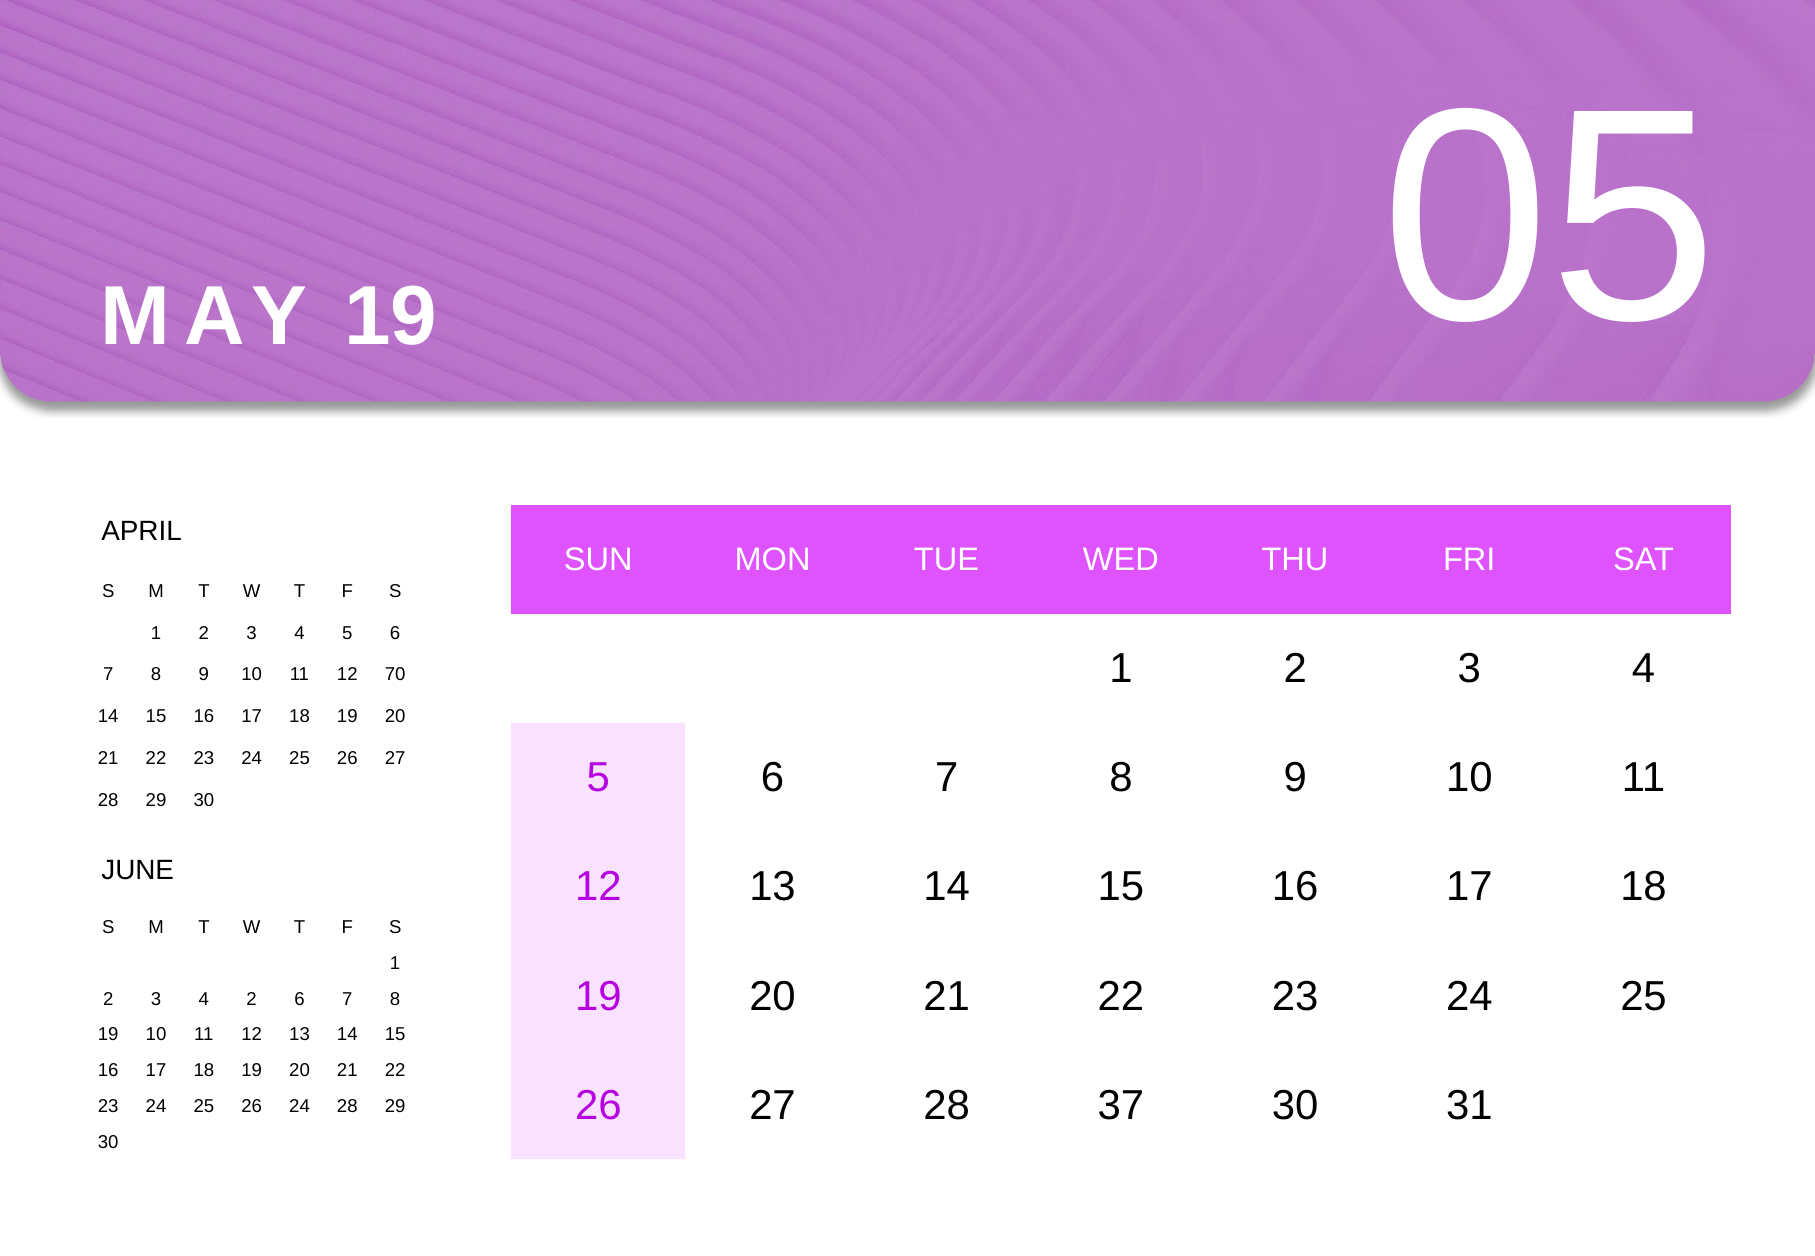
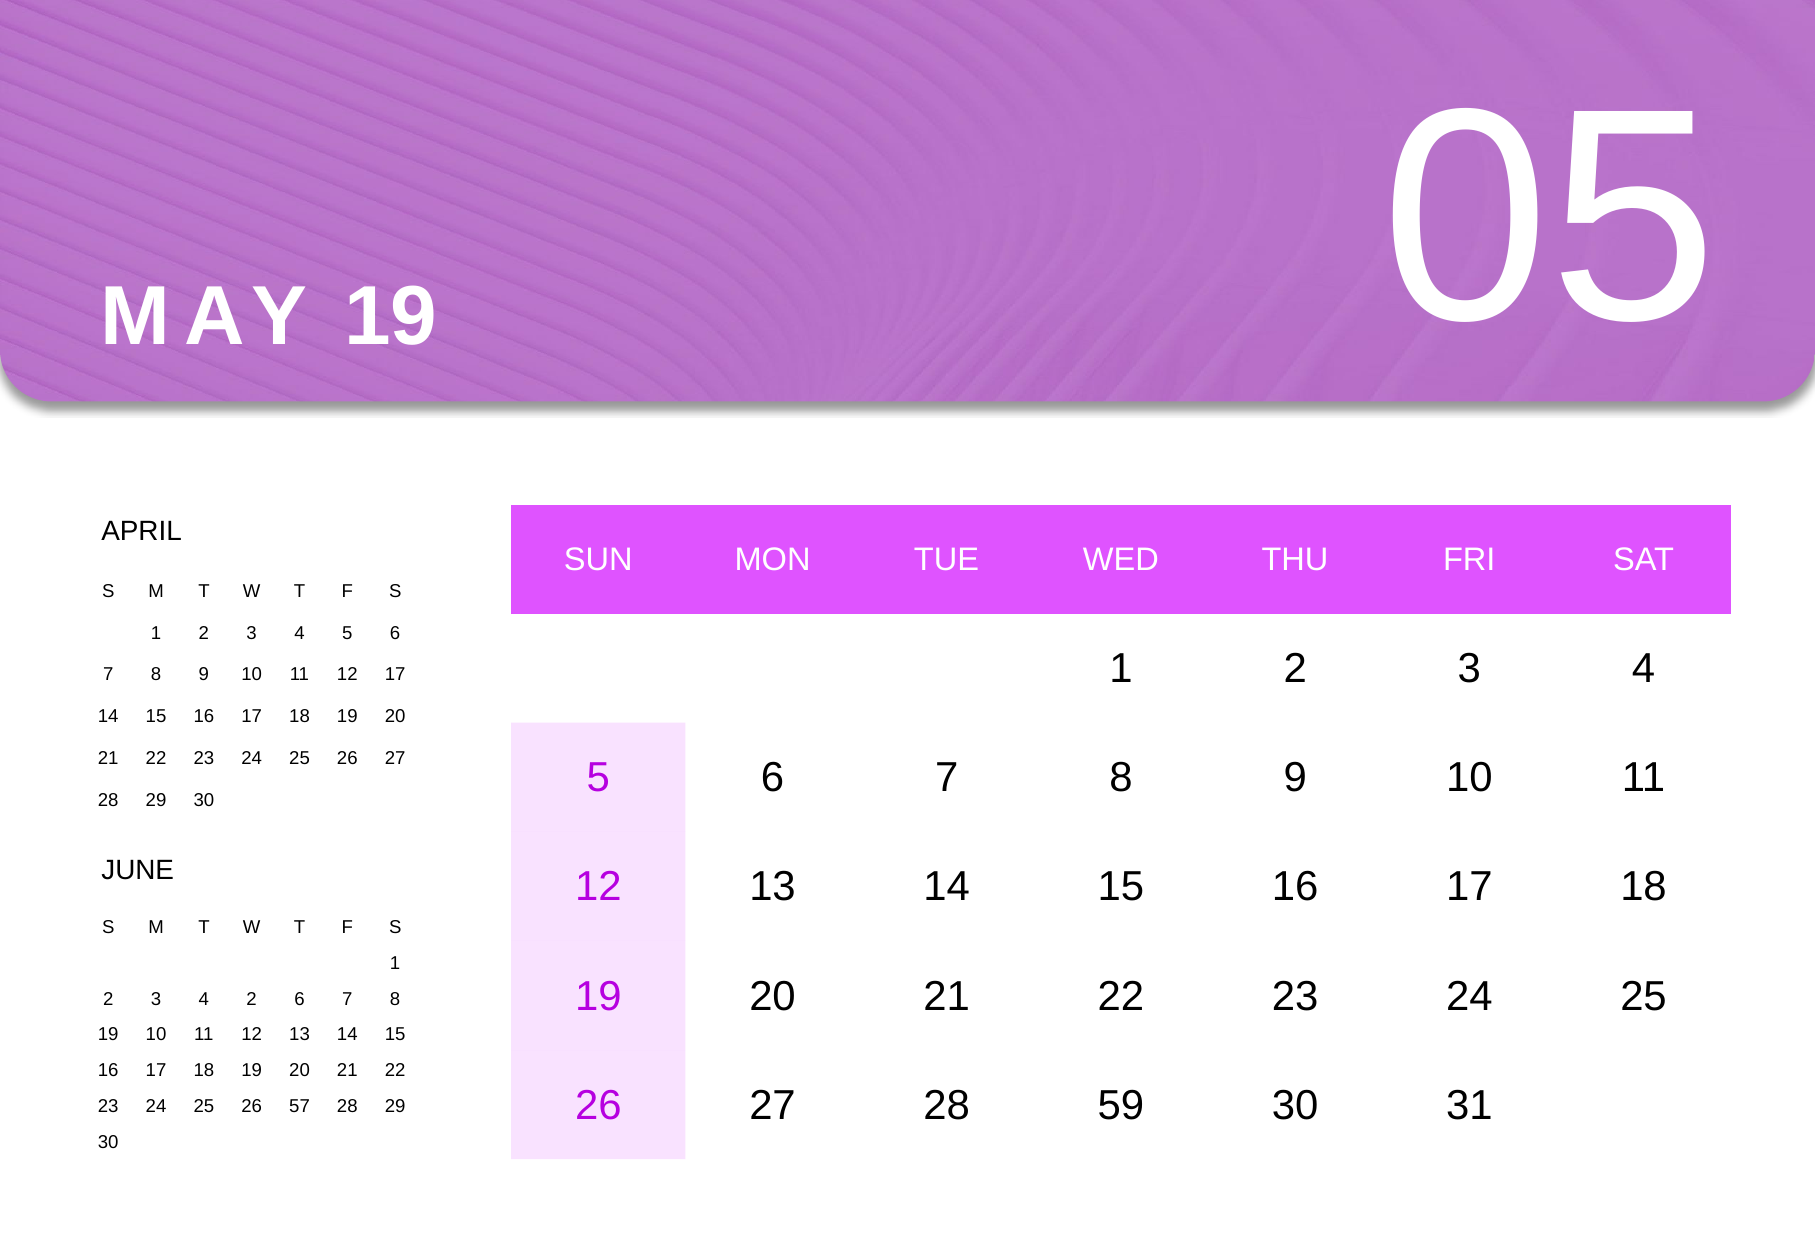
12 70: 70 -> 17 (395, 675)
37: 37 -> 59 (1121, 1106)
26 24: 24 -> 57 (300, 1107)
